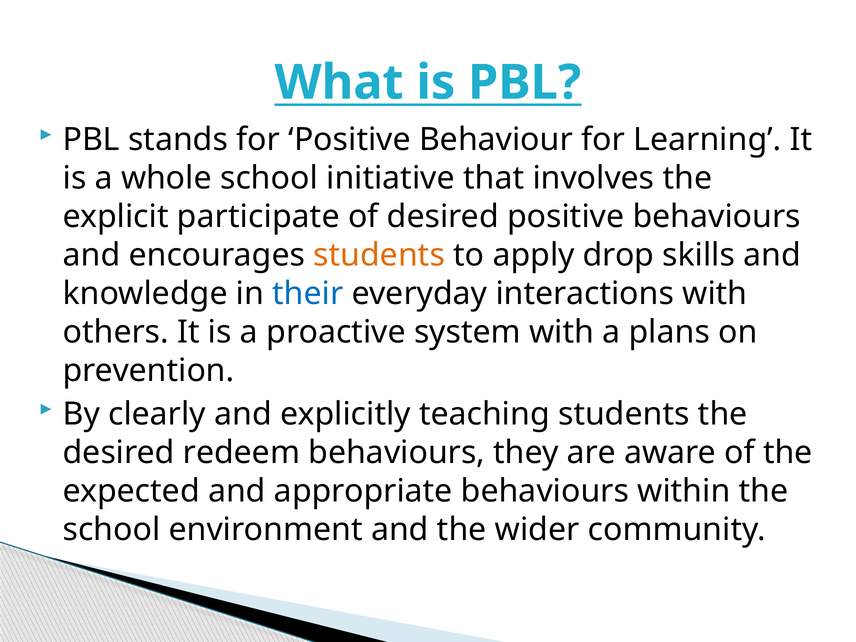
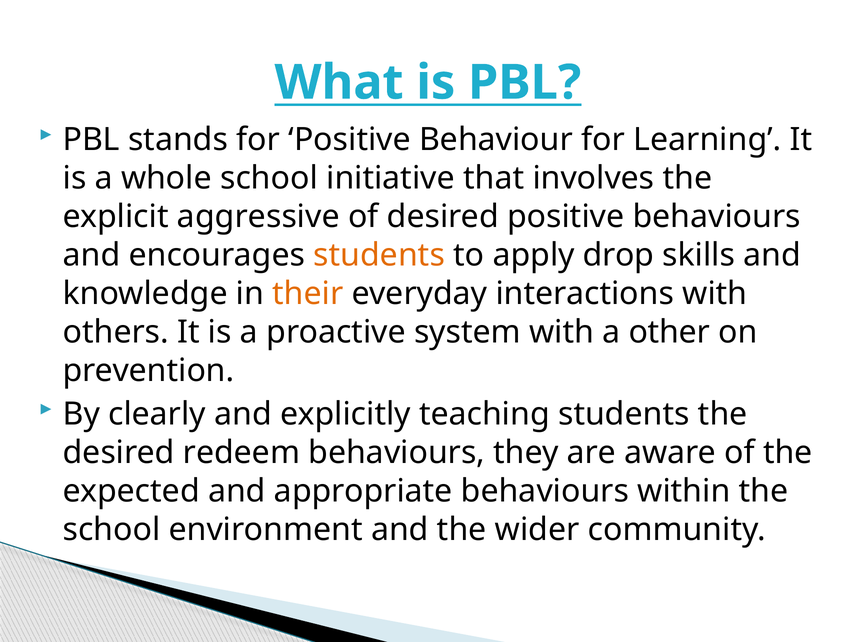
participate: participate -> aggressive (258, 217)
their colour: blue -> orange (308, 294)
plans: plans -> other (669, 332)
